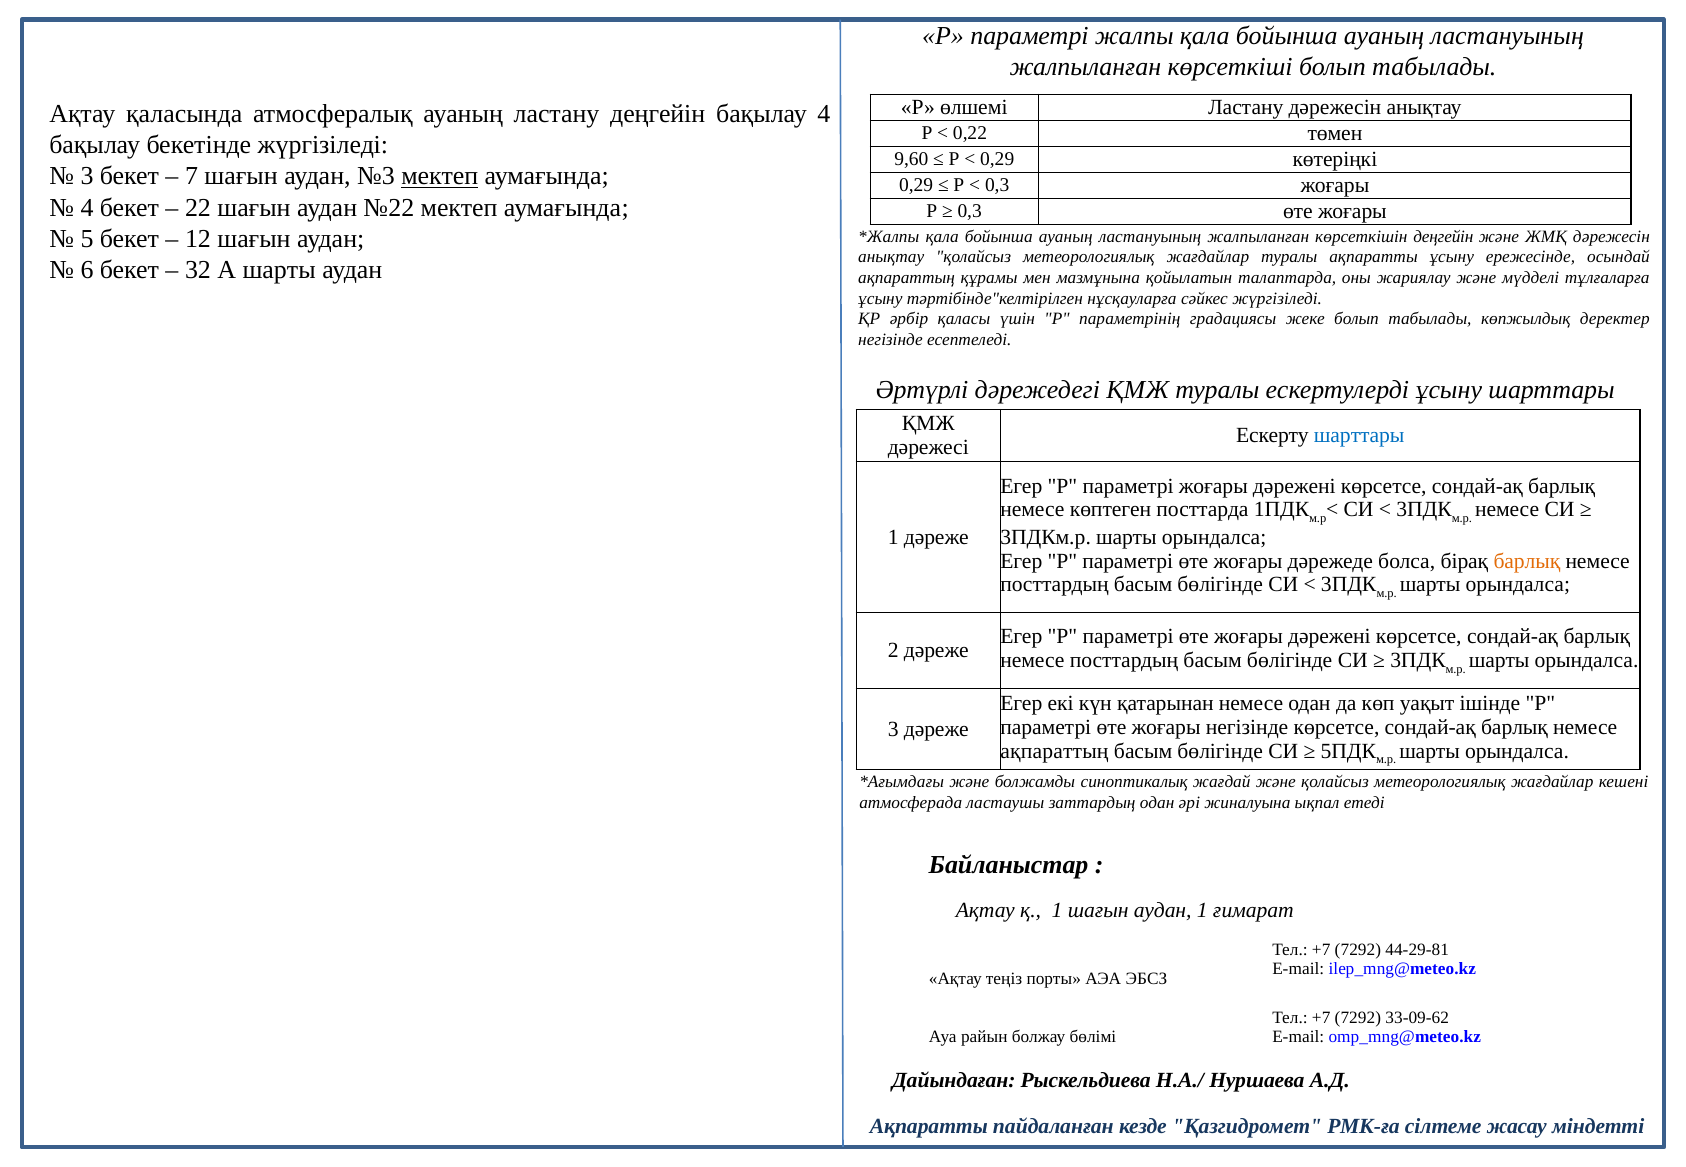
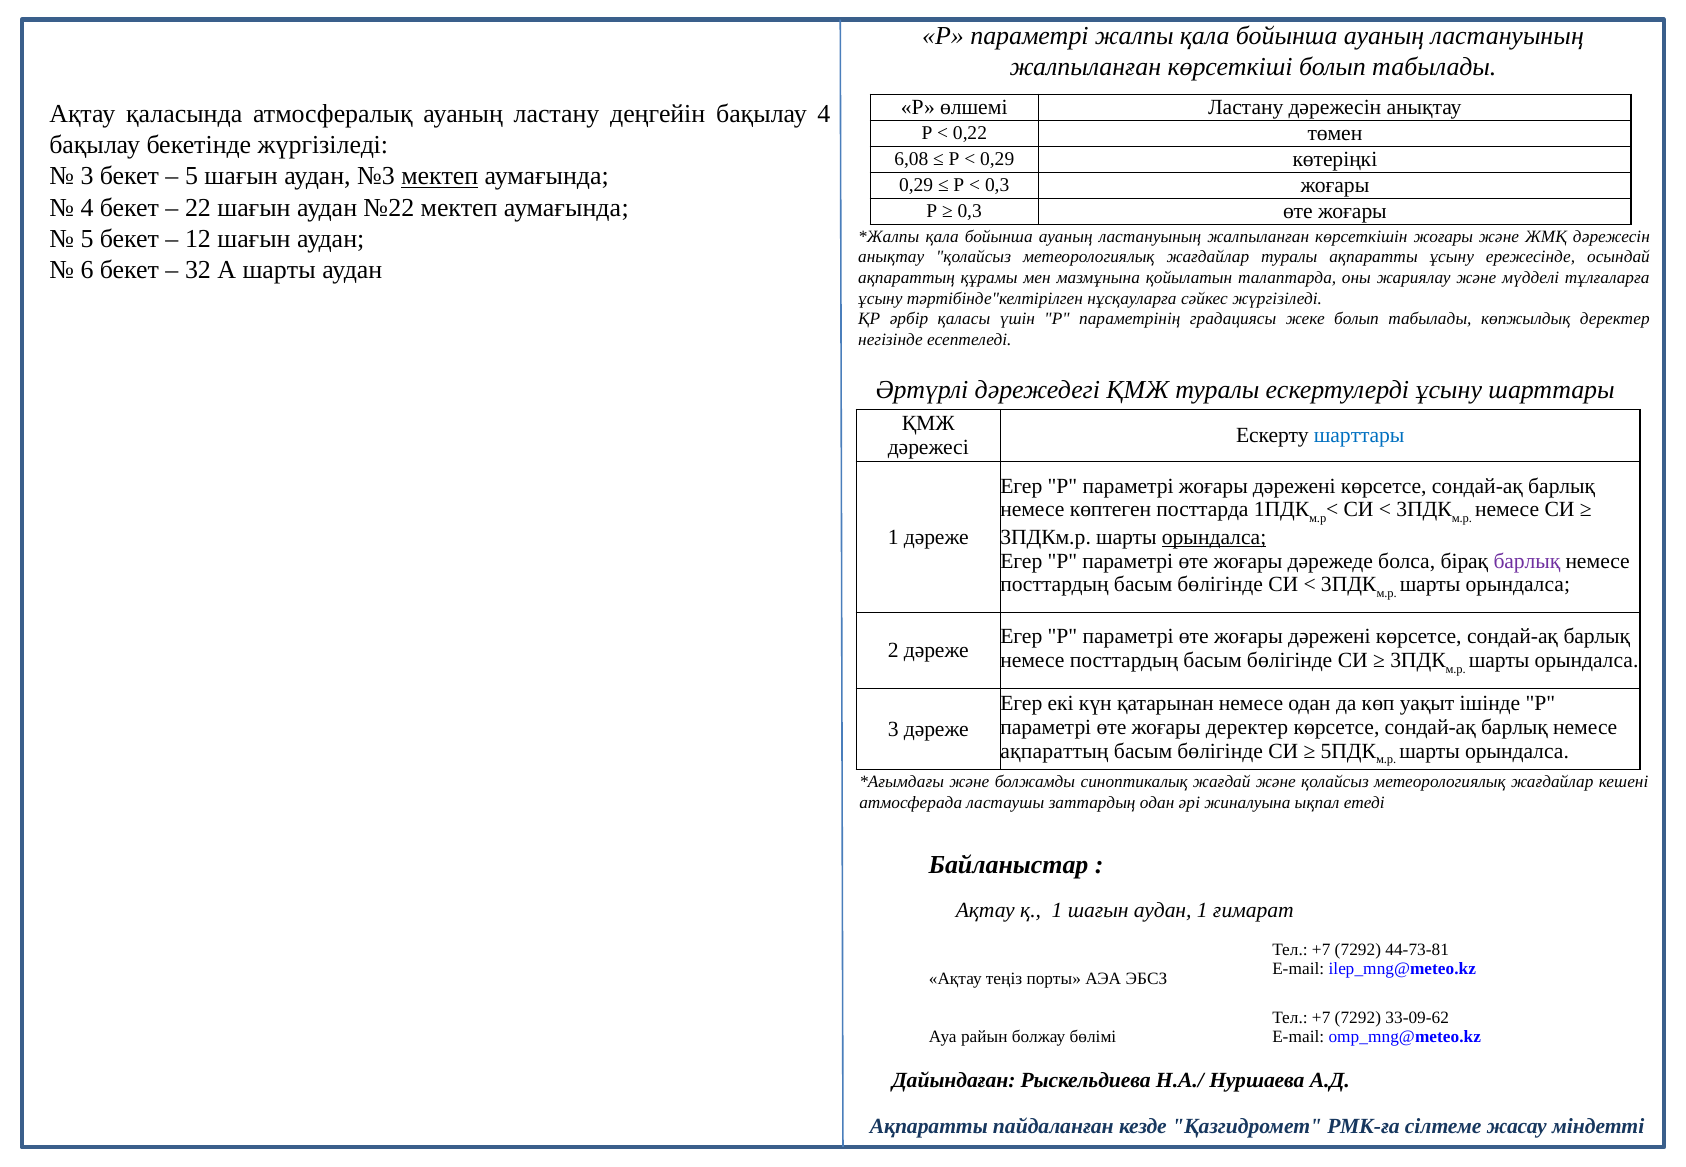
9,60: 9,60 -> 6,08 (911, 159)
7: 7 -> 5 (192, 176)
көрсеткішін деңгейін: деңгейін -> жоғары (1443, 236)
орындалса underline: none -> present (1214, 537)
барлық colour: orange -> purple (1527, 561)
жоғары негізінде: негізінде -> деректер (1247, 727)
44-29-81: 44-29-81 -> 44-73-81 (1417, 950)
